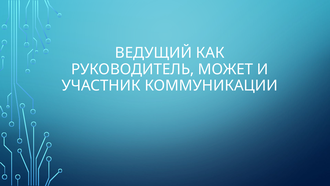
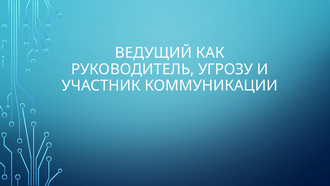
МОЖЕТ: МОЖЕТ -> УГРОЗУ (226, 69)
